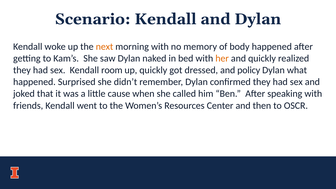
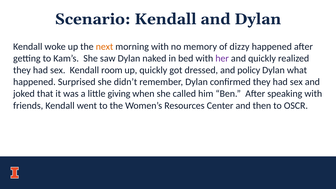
body: body -> dizzy (240, 47)
her colour: orange -> purple (222, 58)
cause: cause -> giving (119, 94)
